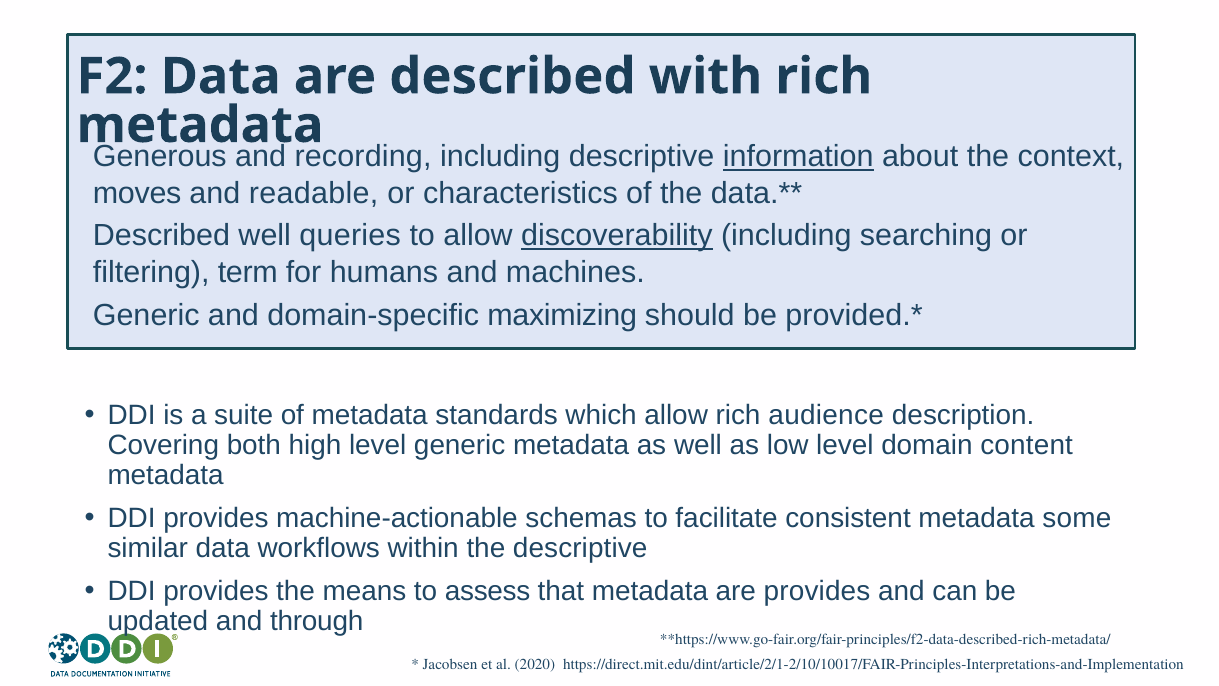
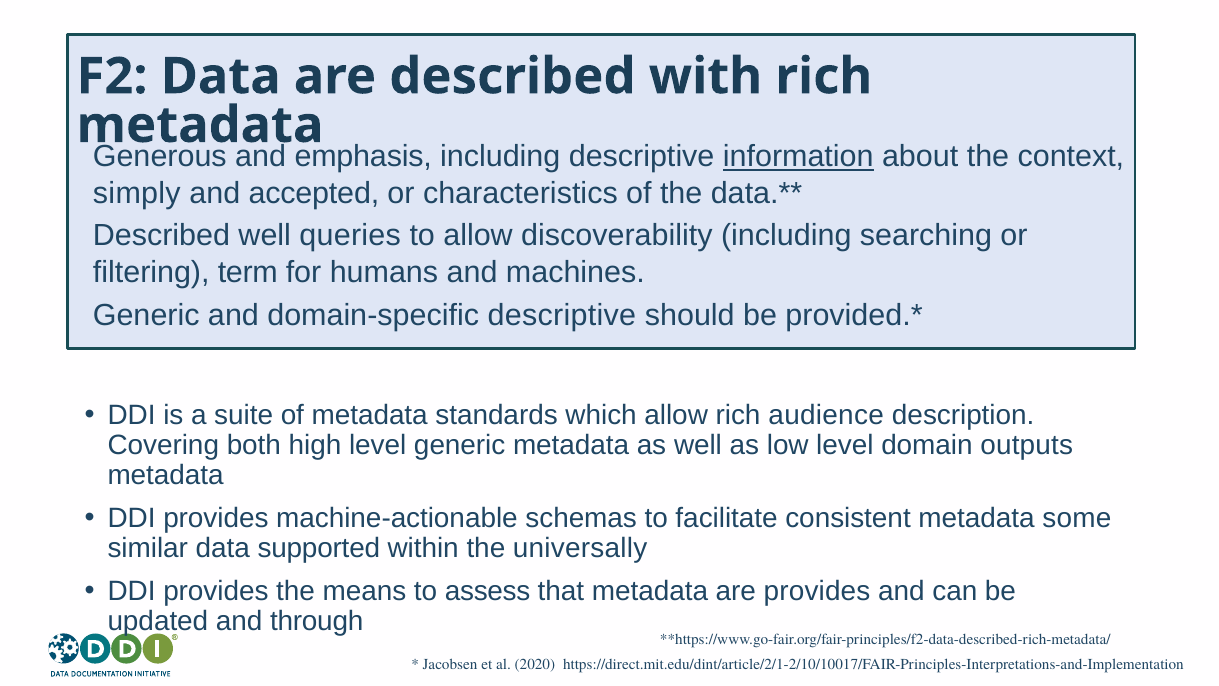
recording: recording -> emphasis (363, 156)
moves: moves -> simply (137, 193)
readable: readable -> accepted (314, 193)
discoverability underline: present -> none (617, 236)
domain-specific maximizing: maximizing -> descriptive (562, 315)
content: content -> outputs (1027, 445)
workflows: workflows -> supported (319, 548)
the descriptive: descriptive -> universally (580, 548)
